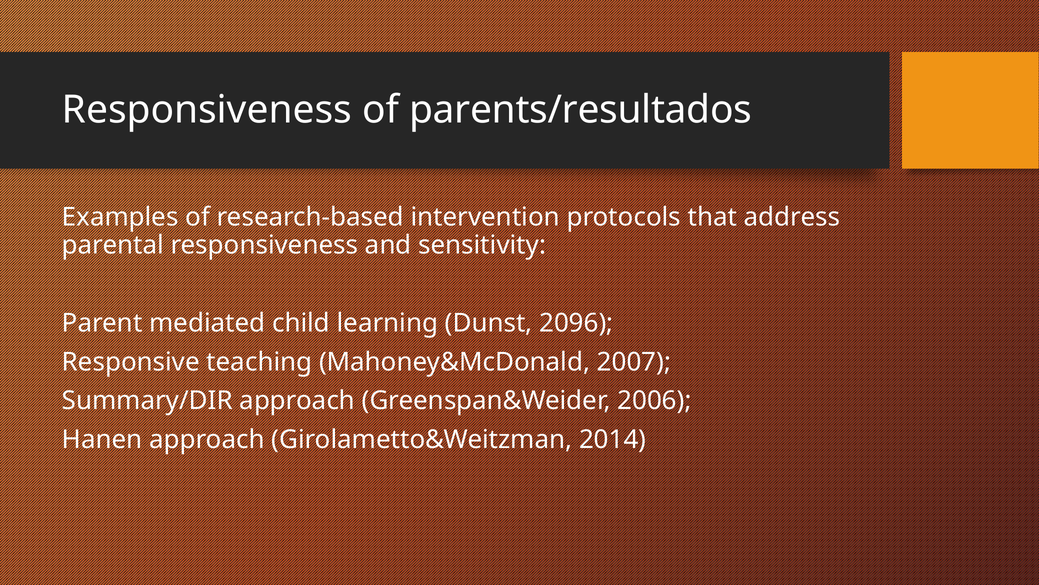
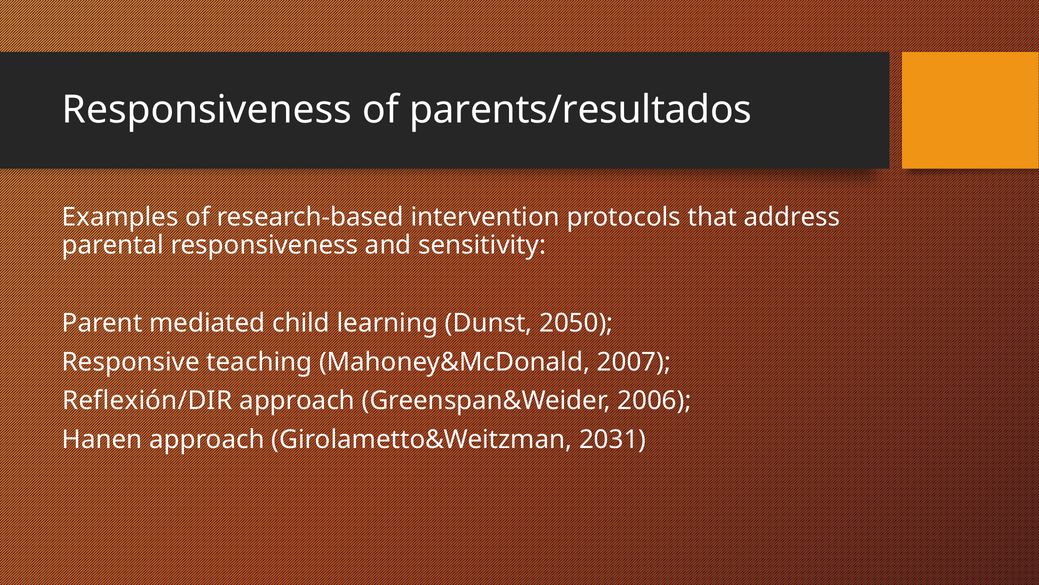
2096: 2096 -> 2050 (576, 323)
Summary/DIR: Summary/DIR -> Reflexión/DIR (147, 400)
2014: 2014 -> 2031 (613, 439)
